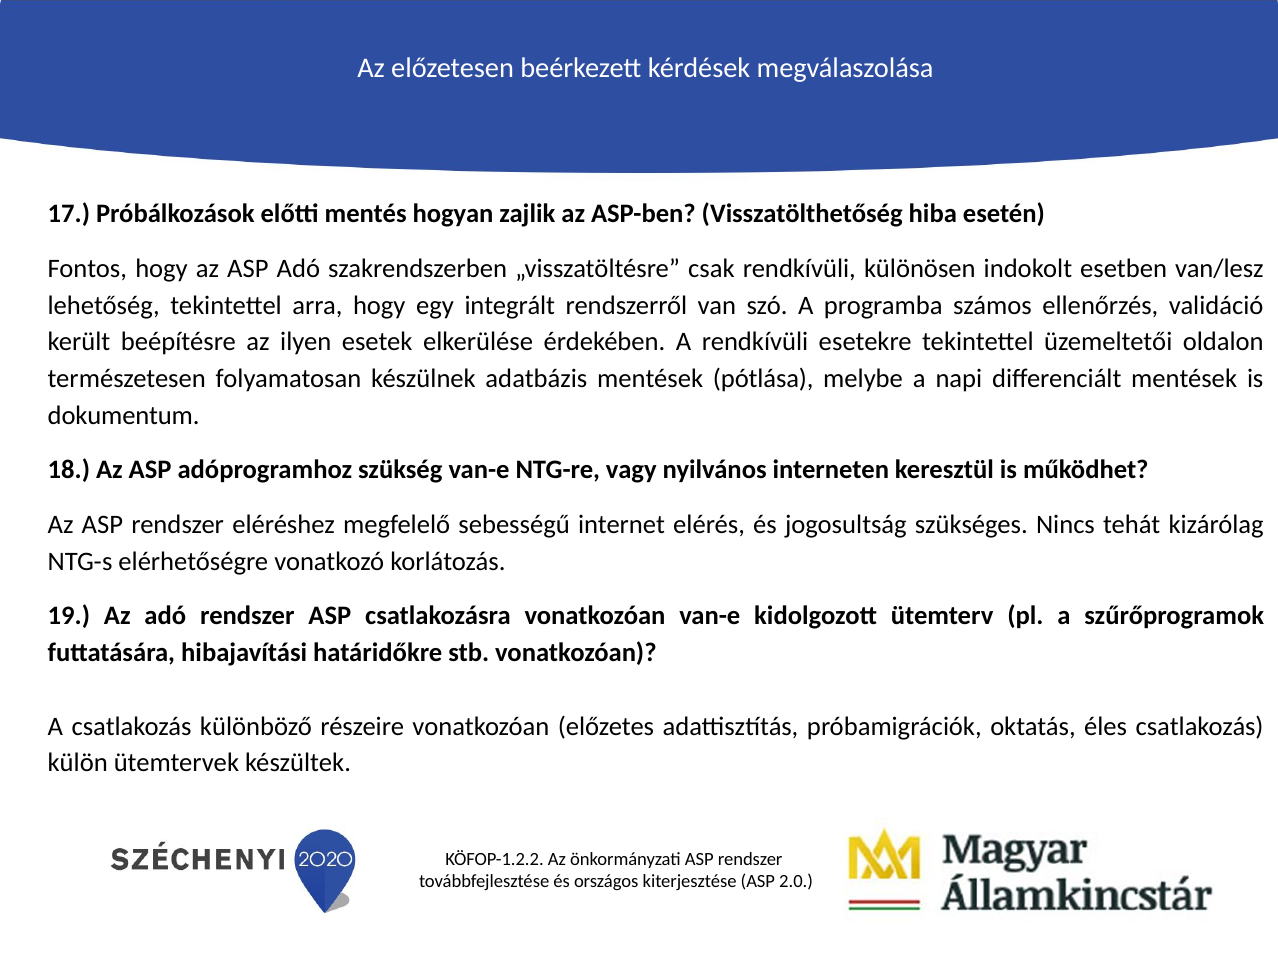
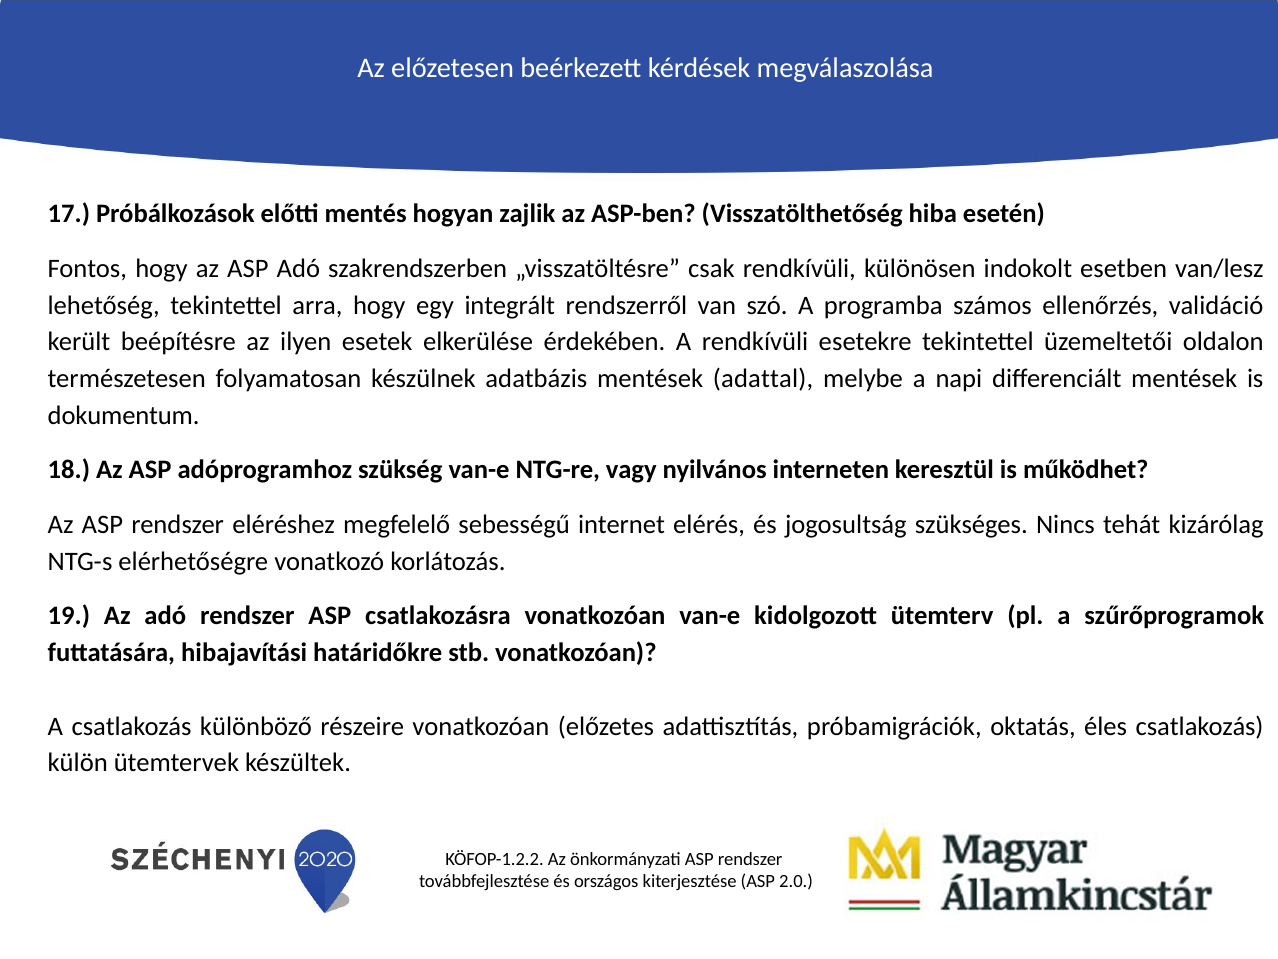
pótlása: pótlása -> adattal (763, 379)
